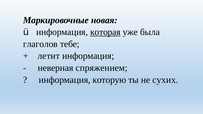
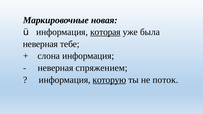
глаголов: глаголов -> неверная (40, 44)
летит: летит -> слона (49, 56)
которую underline: none -> present (109, 80)
сухих: сухих -> поток (165, 80)
